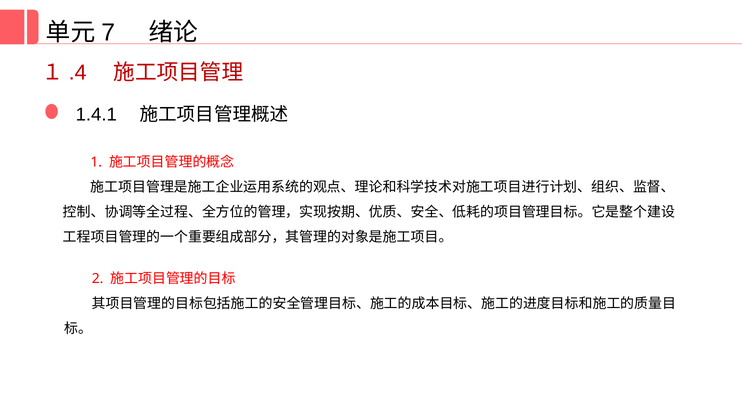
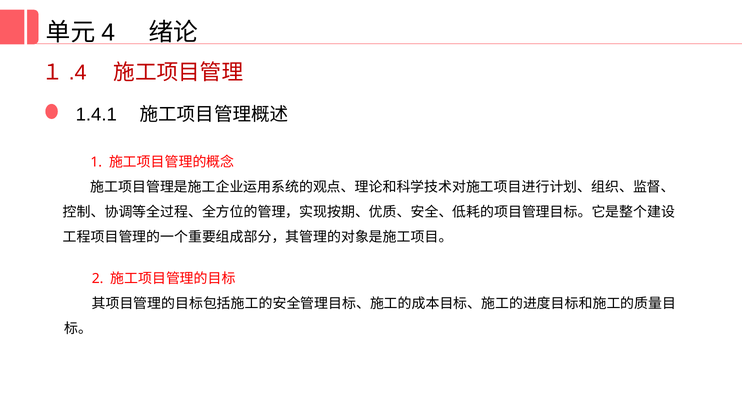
7: 7 -> 4 (108, 33)
